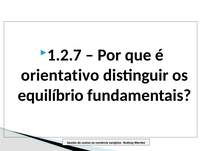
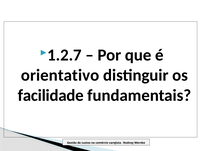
equilíbrio: equilíbrio -> facilidade (51, 95)
